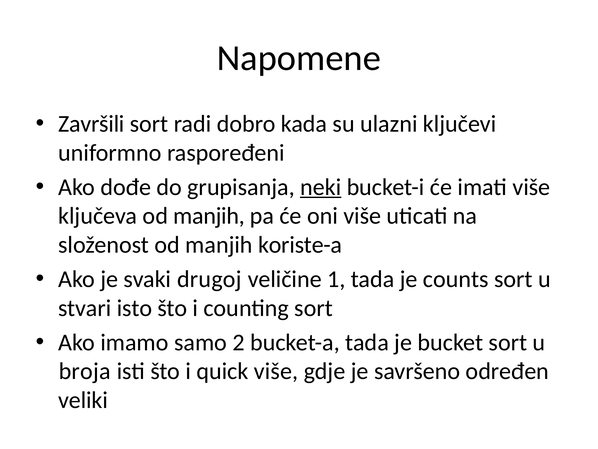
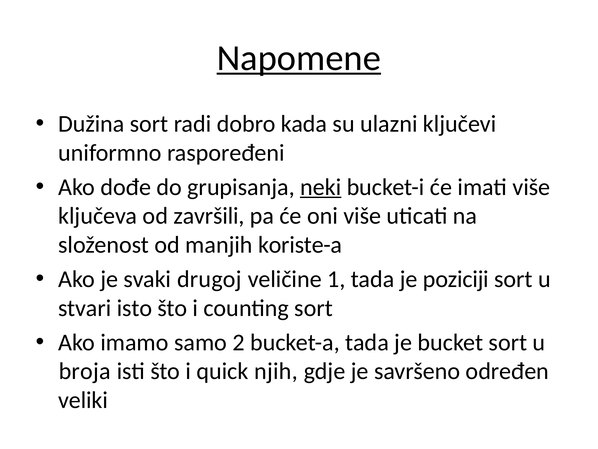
Napomene underline: none -> present (299, 58)
Završili: Završili -> Dužina (91, 124)
ključeva od manjih: manjih -> završili (209, 216)
counts: counts -> poziciji (456, 279)
quick više: više -> njih (276, 371)
